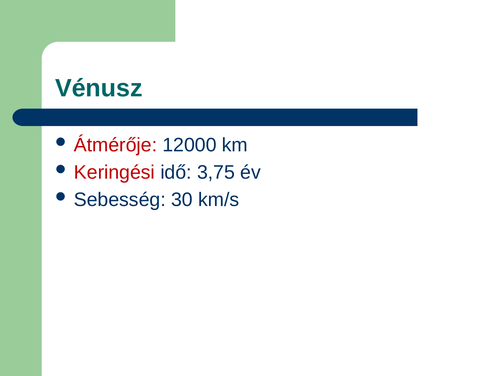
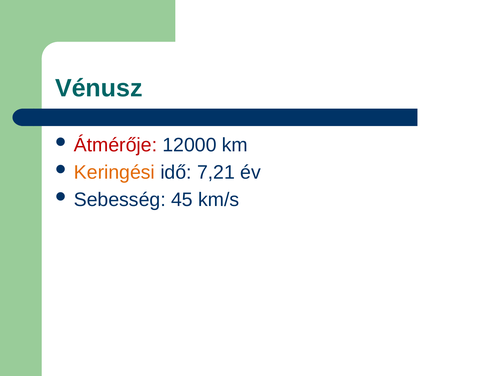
Keringési colour: red -> orange (114, 172)
3,75: 3,75 -> 7,21 (216, 172)
30: 30 -> 45 (182, 200)
